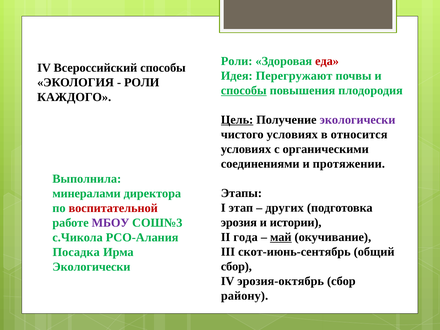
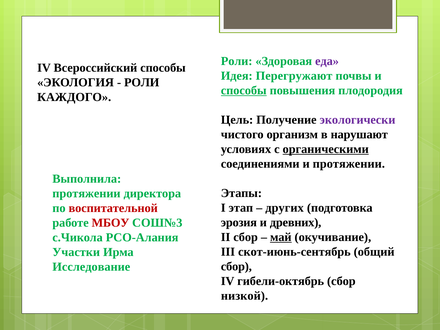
еда colour: red -> purple (327, 61)
Цель underline: present -> none (237, 120)
чистого условиях: условиях -> организм (292, 134)
относится: относится -> нарушают (359, 134)
органическими underline: none -> present (326, 149)
минералами: минералами -> протяжении (86, 193)
истории: истории -> древних (296, 222)
МБОУ colour: purple -> red (110, 223)
II года: года -> сбор (246, 237)
Посадка: Посадка -> Участки (76, 252)
Экологически: Экологически -> Исследование (91, 267)
эрозия-октябрь: эрозия-октябрь -> гибели-октябрь (281, 281)
району: району -> низкой (245, 296)
